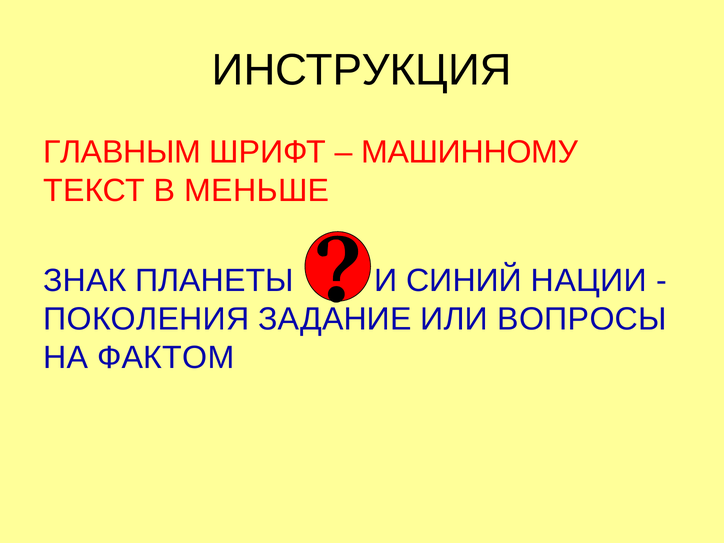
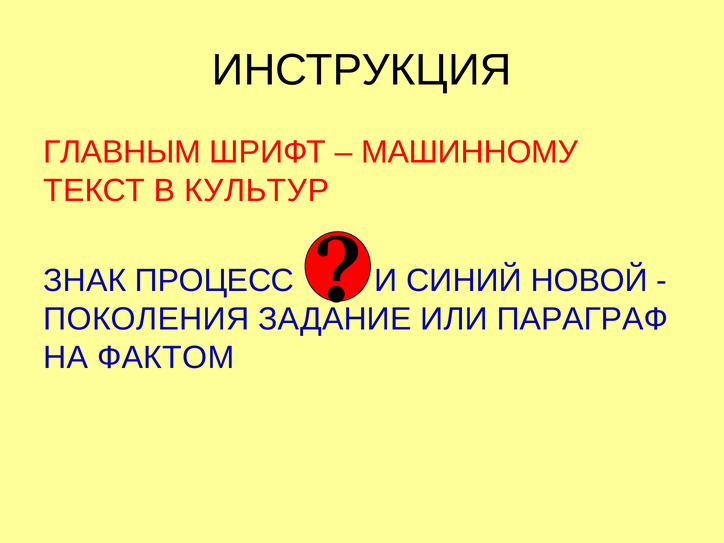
МЕНЬШЕ: МЕНЬШЕ -> КУЛЬТУР (257, 191)
ПЛАНЕТЫ: ПЛАНЕТЫ -> ПРОЦЕСС (215, 281)
НАЦИИ: НАЦИИ -> НОВОЙ (589, 281)
ВОПРОСЫ: ВОПРОСЫ -> ПАРАГРАФ (582, 319)
